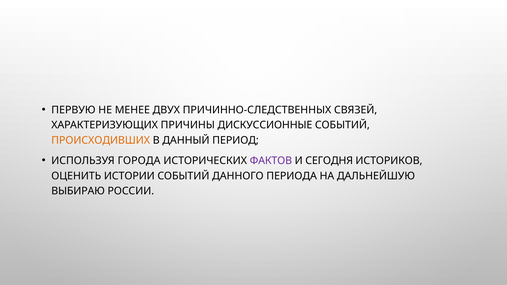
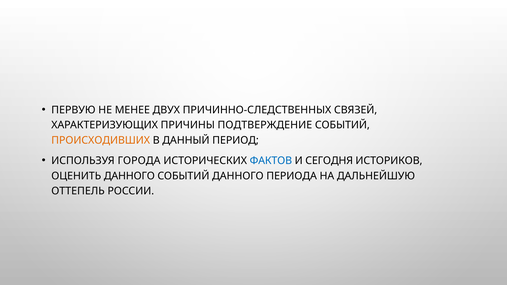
ДИСКУССИОННЫЕ: ДИСКУССИОННЫЕ -> ПОДТВЕРЖДЕНИЕ (265, 125)
ФАКТОВ colour: purple -> blue (271, 161)
ОЦЕНИТЬ ИСТОРИИ: ИСТОРИИ -> ДАННОГО (129, 176)
ВЫБИРАЮ: ВЫБИРАЮ -> ОТТЕПЕЛЬ (78, 191)
